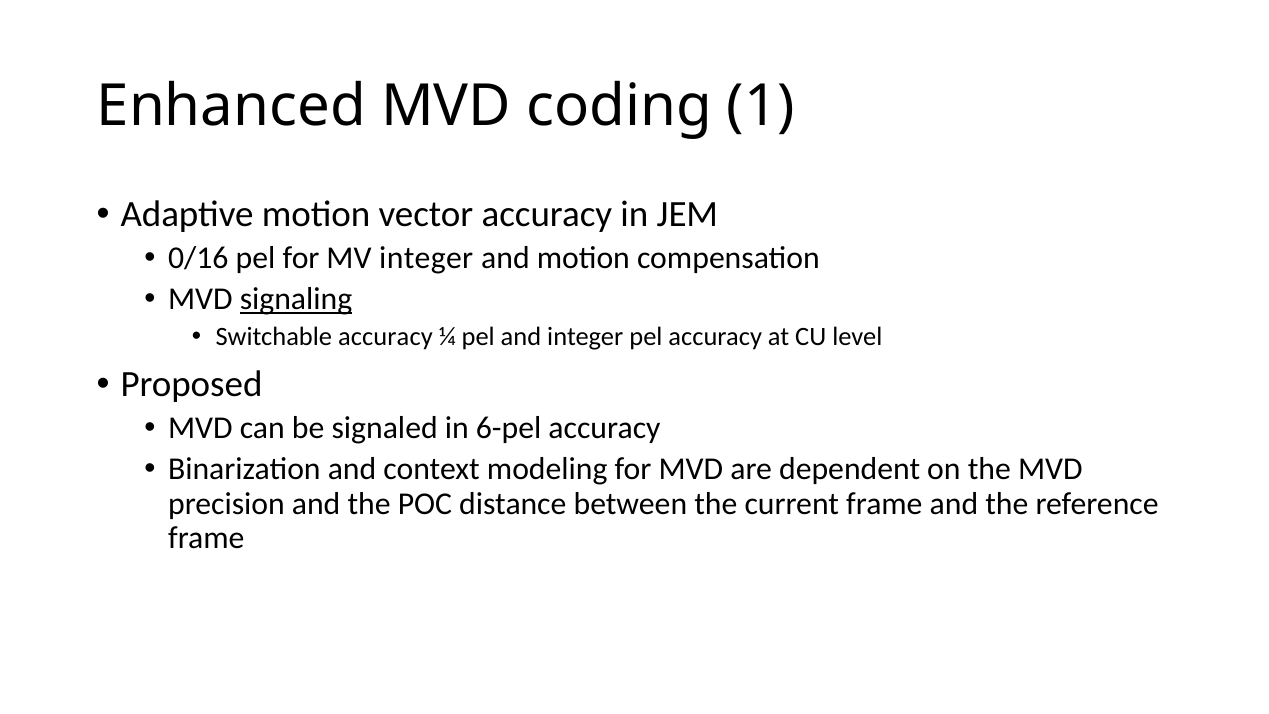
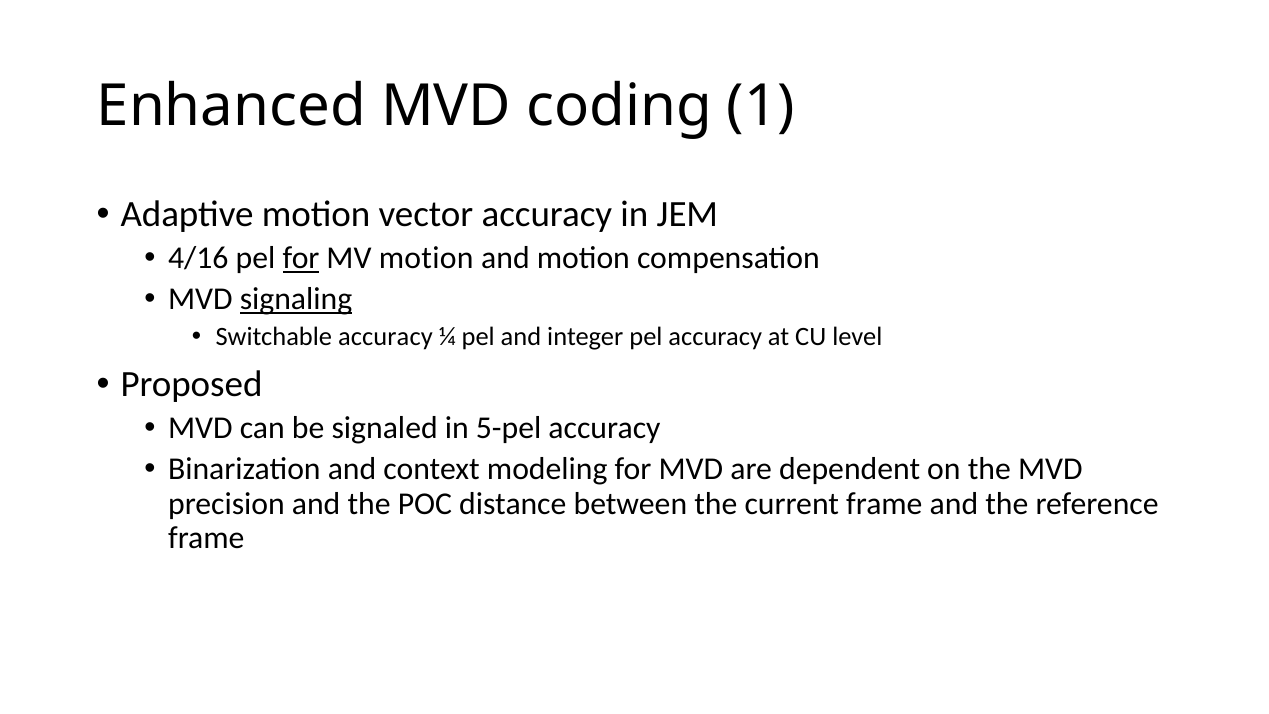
0/16: 0/16 -> 4/16 (198, 258)
for underline: none -> present (301, 258)
MV integer: integer -> motion (426, 258)
6-pel: 6-pel -> 5-pel (509, 428)
